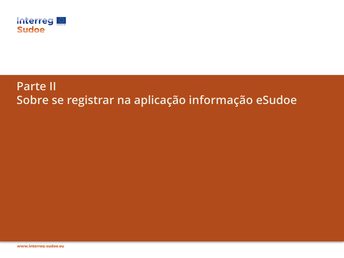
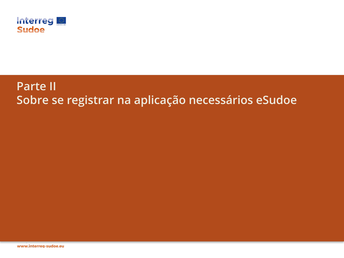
informação: informação -> necessários (221, 100)
